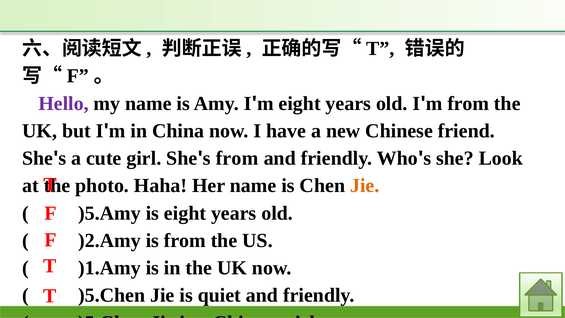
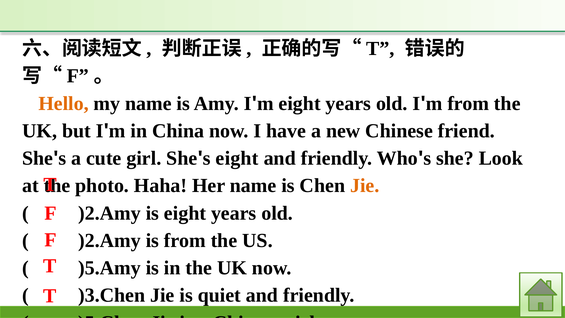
Hello colour: purple -> orange (64, 103)
from: from -> eight (237, 158)
)5.Amy: )5.Amy -> )2.Amy (109, 213)
)1.Amy: )1.Amy -> )5.Amy (109, 268)
)5.Chen: )5.Chen -> )3.Chen (112, 295)
